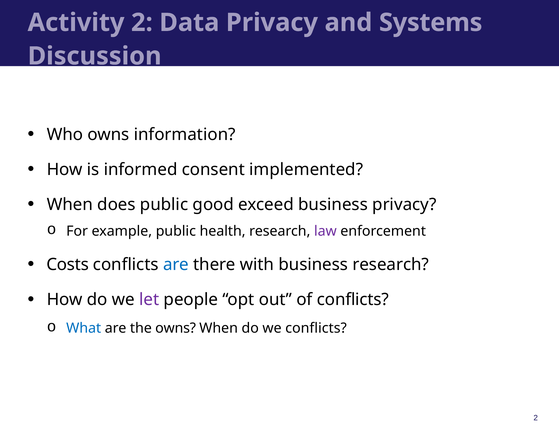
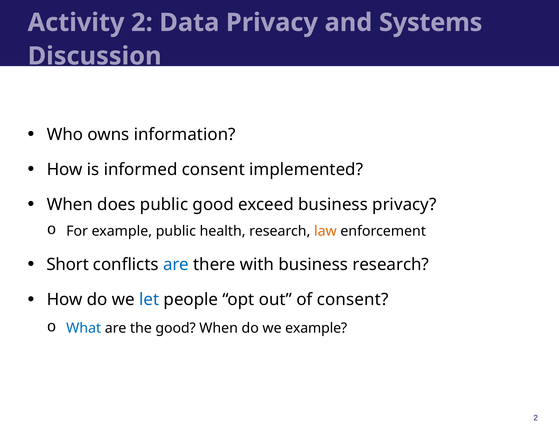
law colour: purple -> orange (325, 231)
Costs: Costs -> Short (68, 265)
let colour: purple -> blue (149, 300)
of conflicts: conflicts -> consent (353, 300)
the owns: owns -> good (176, 328)
we conflicts: conflicts -> example (316, 328)
